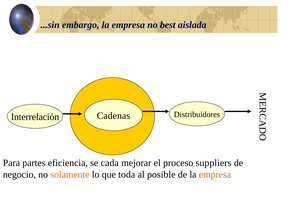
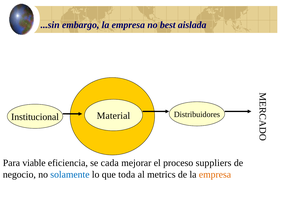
Cadenas: Cadenas -> Material (113, 115)
Interrelación: Interrelación -> Institucional (35, 117)
partes: partes -> viable (34, 163)
solamente colour: orange -> blue (70, 174)
posible: posible -> metrics (161, 174)
